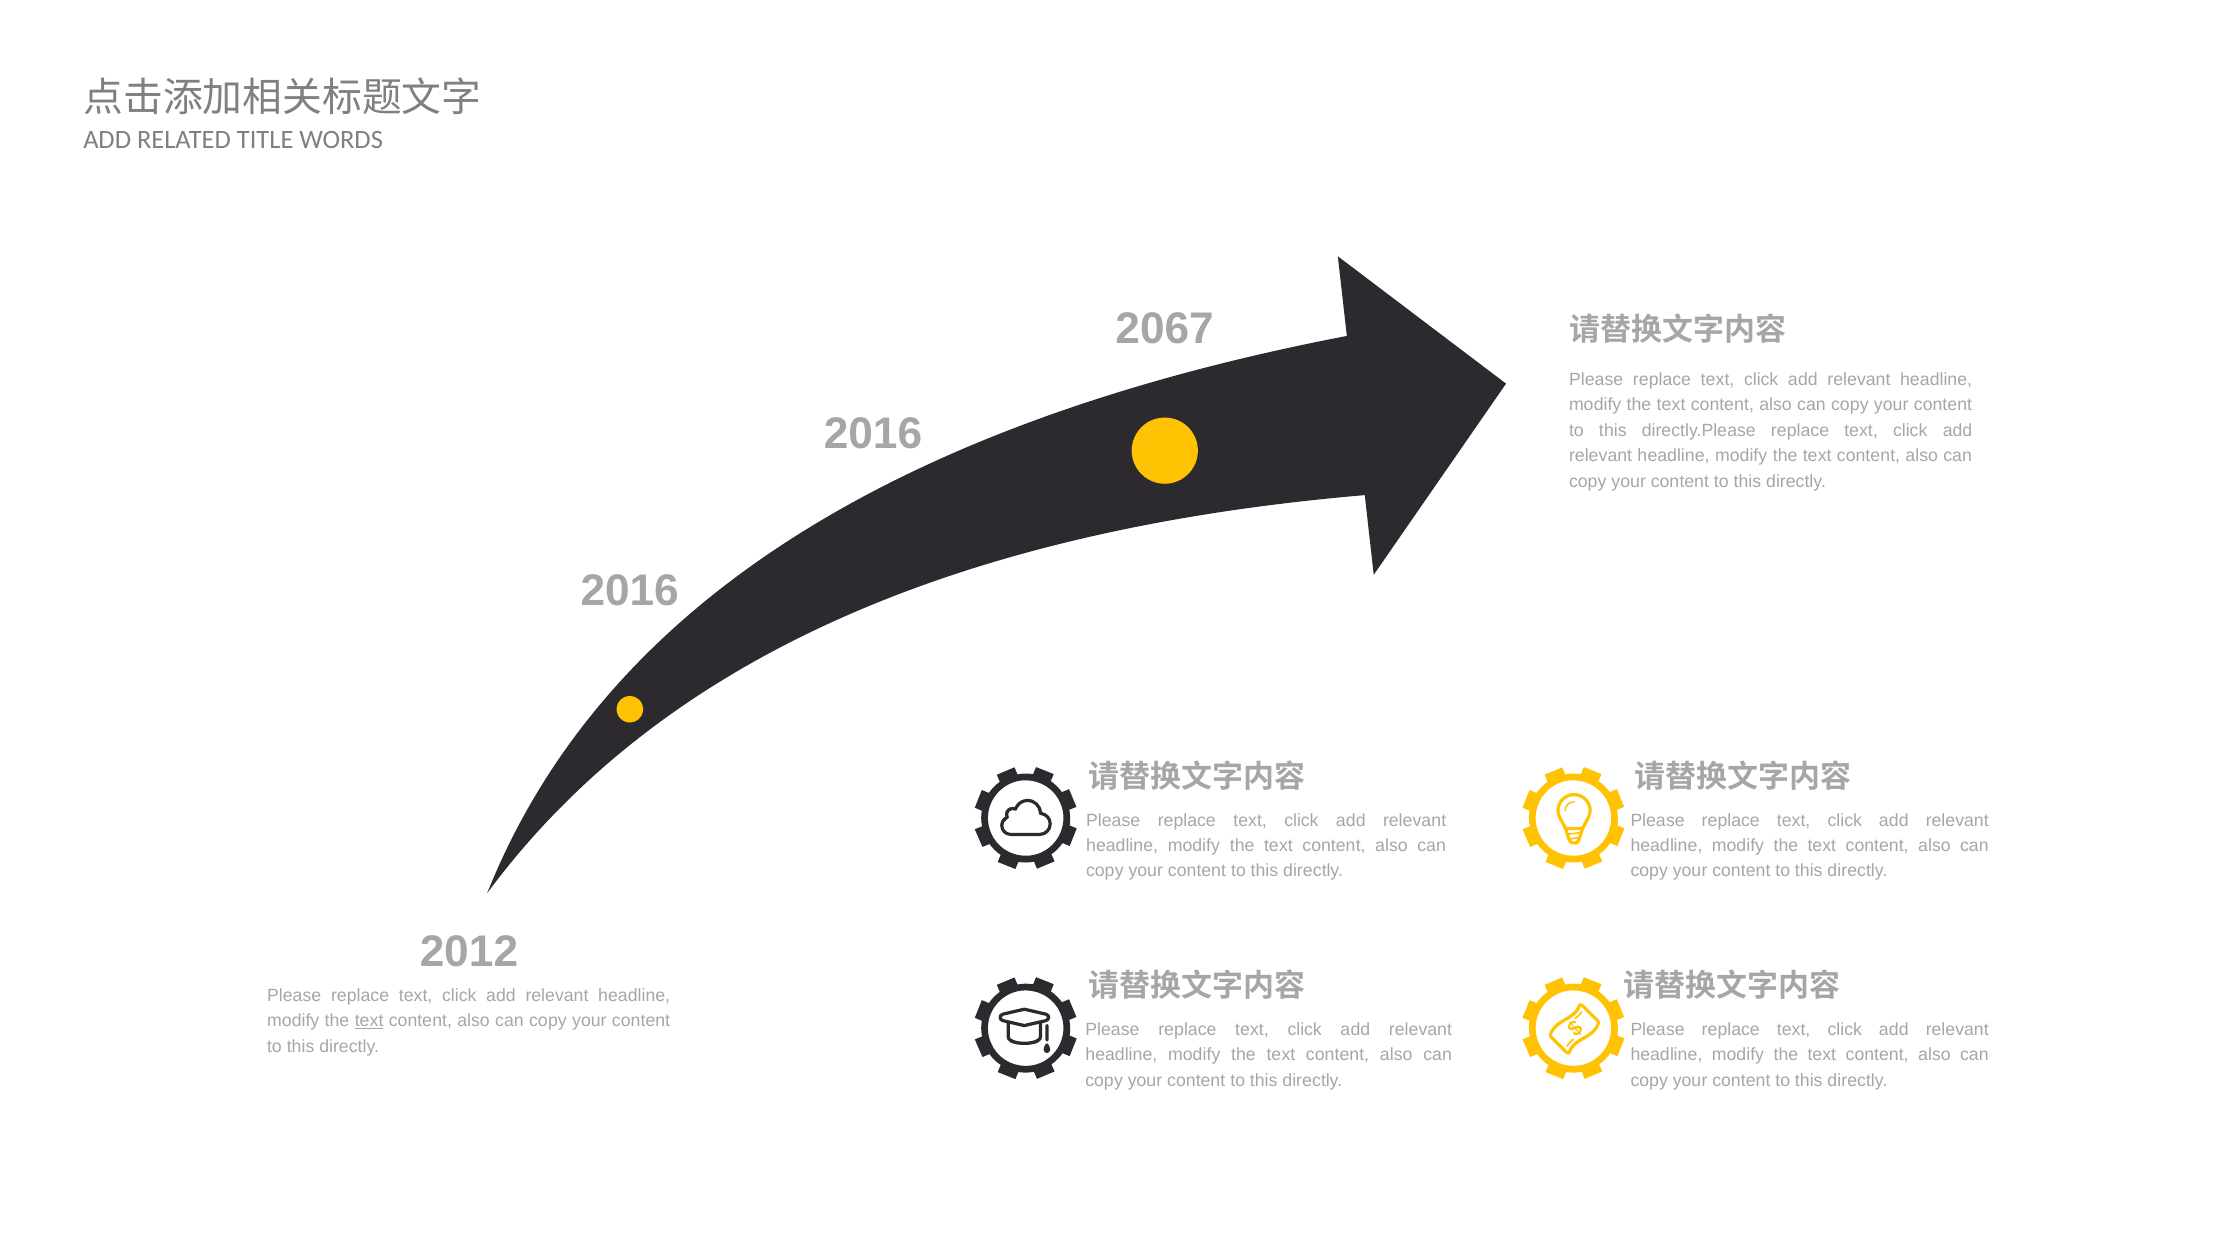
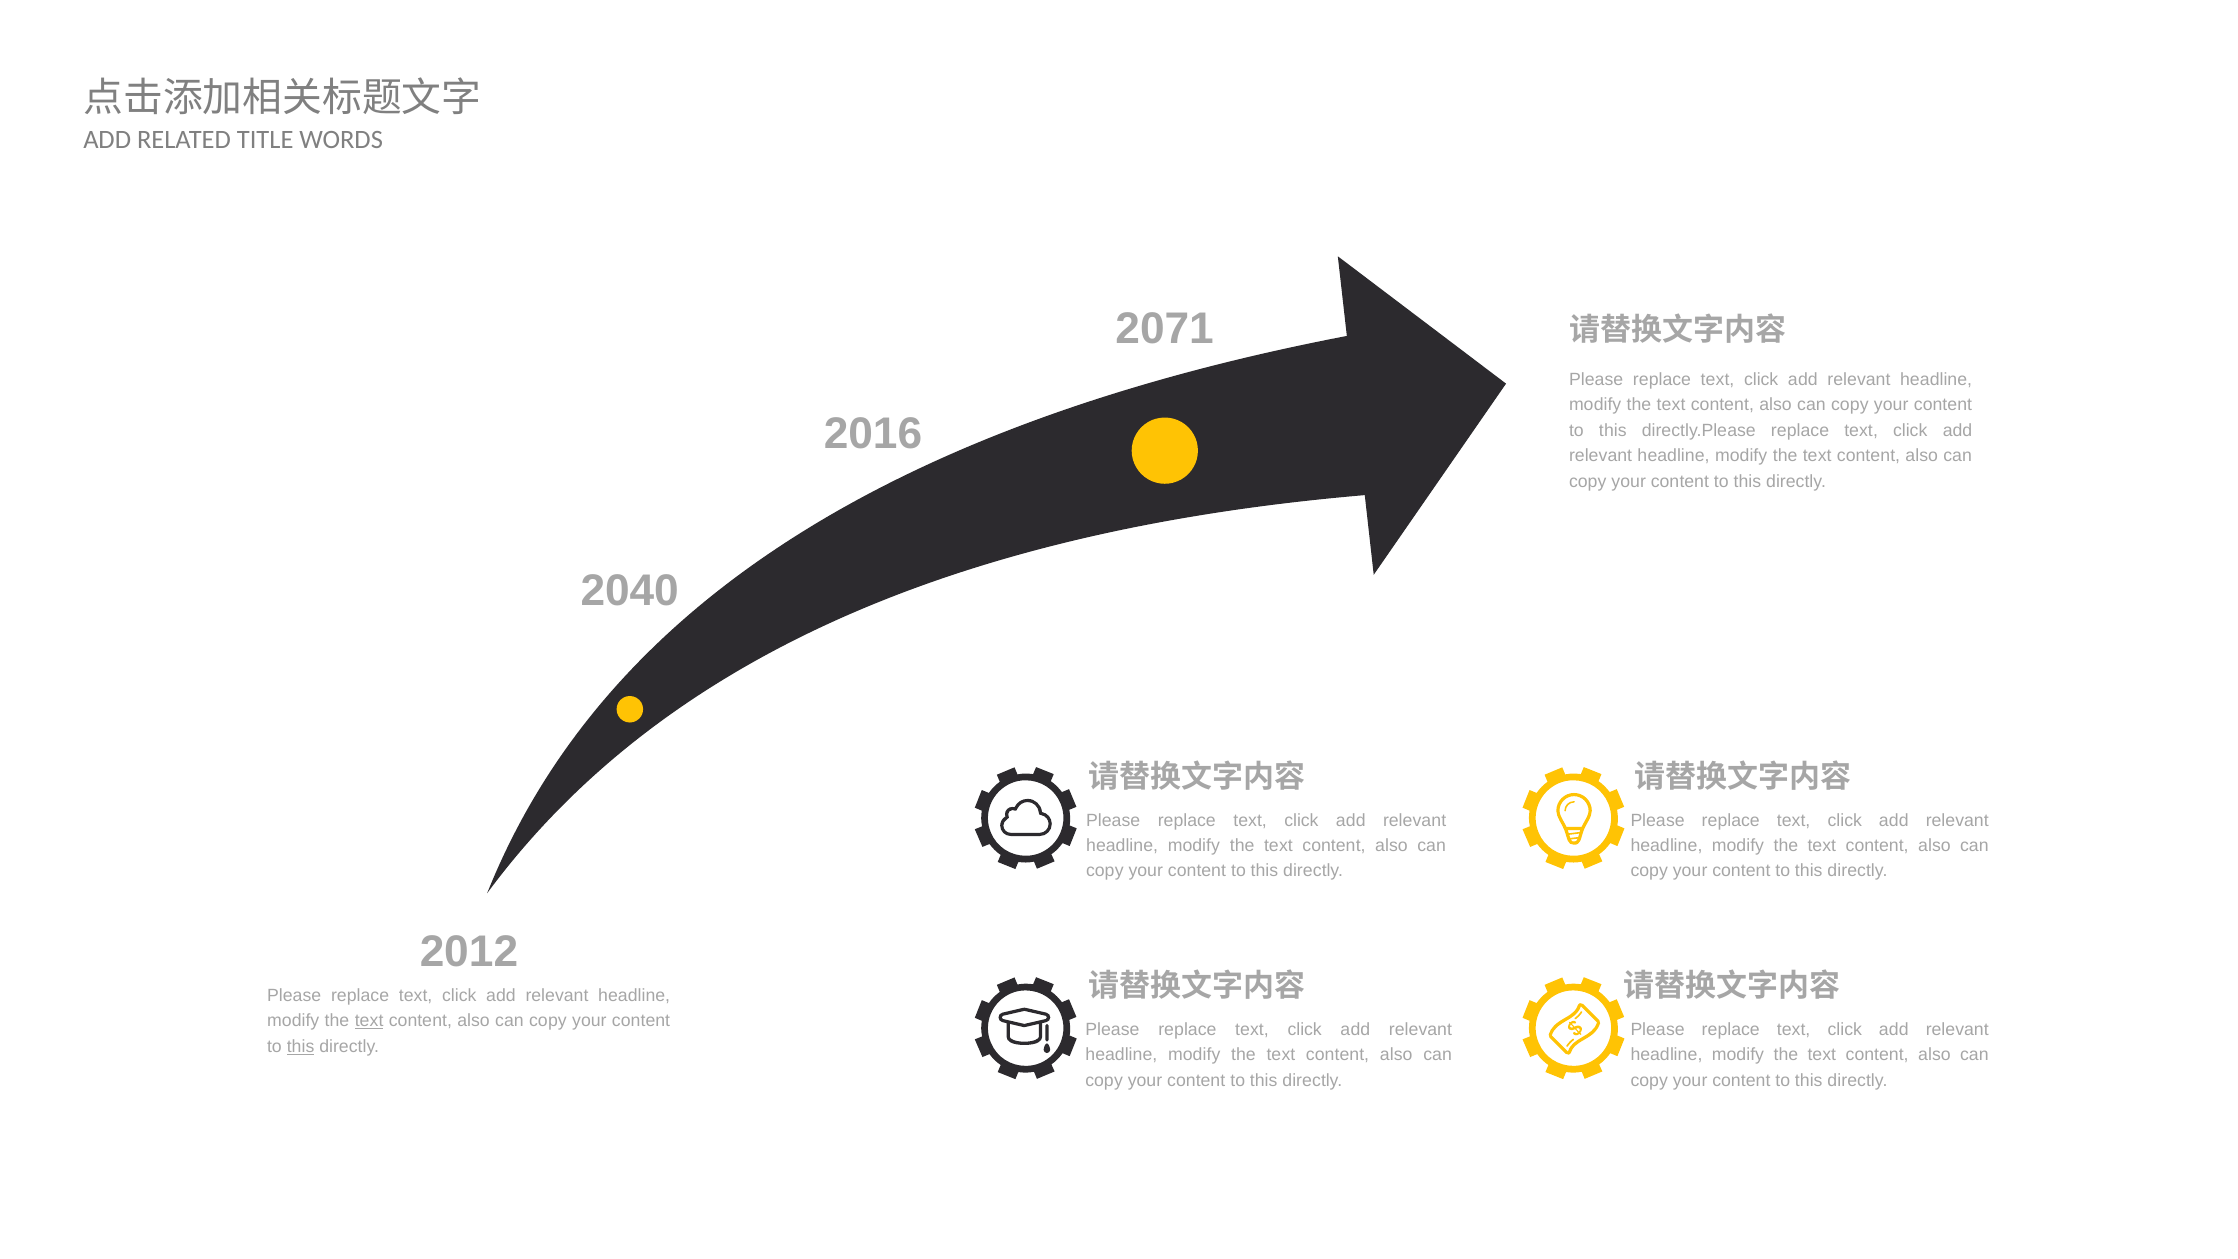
2067: 2067 -> 2071 (1165, 328)
2016: 2016 -> 2040 (630, 591)
this underline: none -> present (301, 1046)
